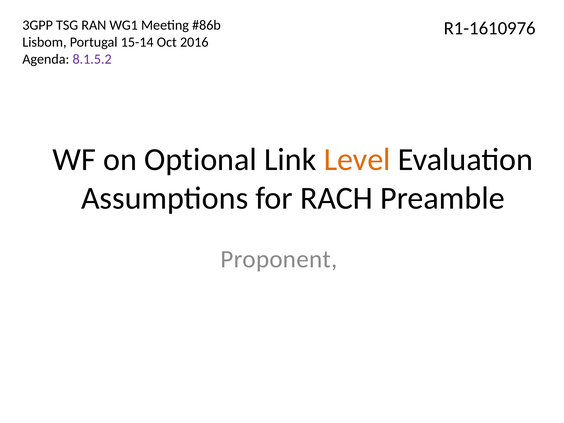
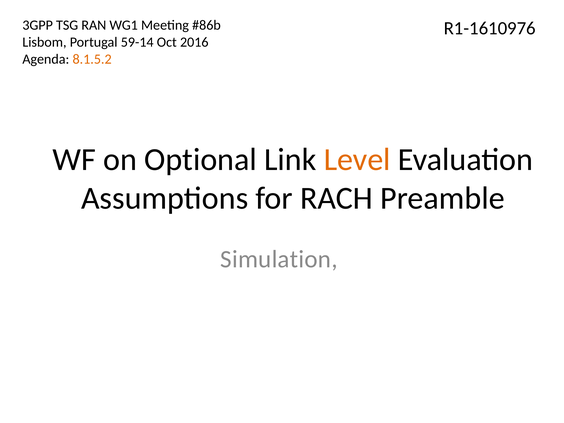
15-14: 15-14 -> 59-14 (137, 42)
8.1.5.2 colour: purple -> orange (92, 59)
Proponent: Proponent -> Simulation (279, 259)
